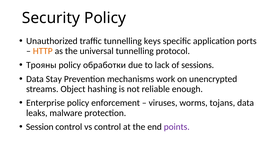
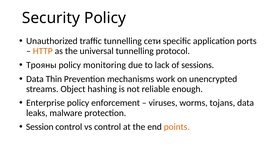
keys: keys -> сети (152, 41)
обработки: обработки -> monitoring (104, 65)
Stay: Stay -> Thin (54, 79)
points colour: purple -> orange (177, 127)
